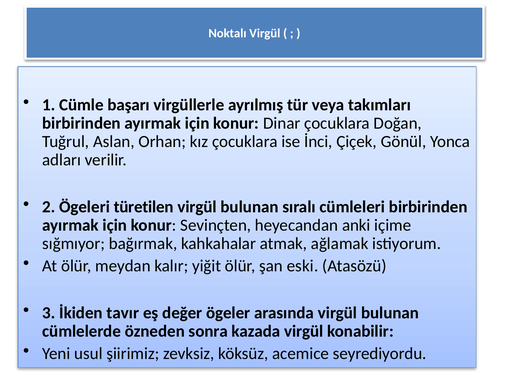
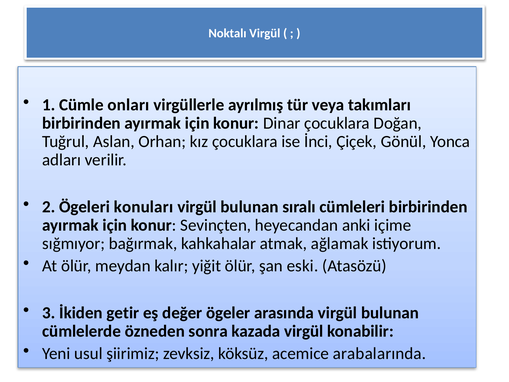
başarı: başarı -> onları (129, 105)
türetilen: türetilen -> konuları (144, 207)
tavır: tavır -> getir (123, 313)
seyrediyordu: seyrediyordu -> arabalarında (380, 353)
